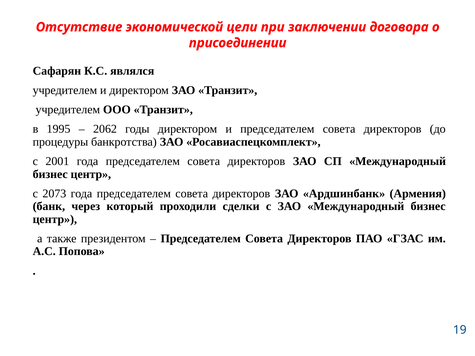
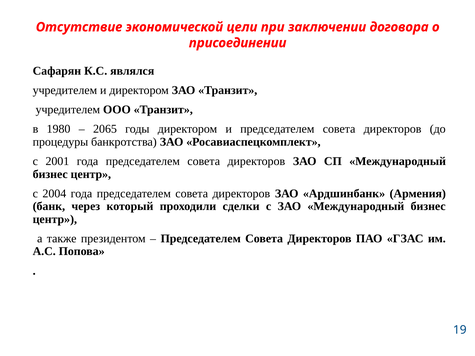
1995: 1995 -> 1980 (59, 129)
2062: 2062 -> 2065 (105, 129)
2073: 2073 -> 2004 (54, 194)
